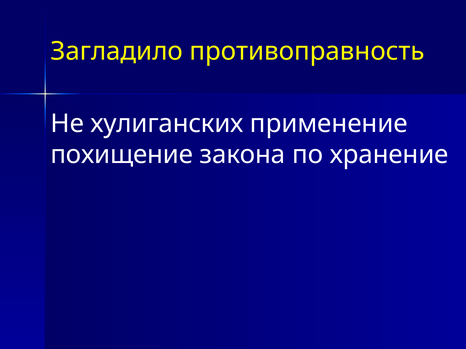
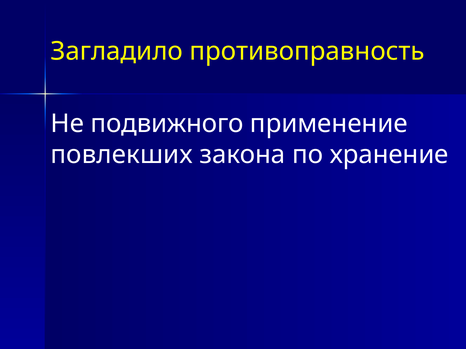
хулиганских: хулиганских -> подвижного (167, 124)
похищение: похищение -> повлекших (122, 155)
